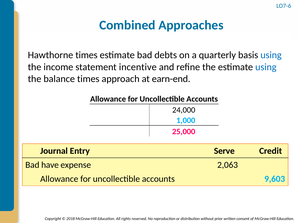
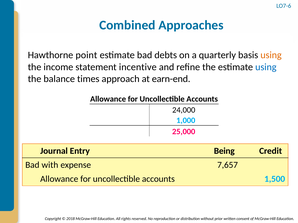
Hawthorne times: times -> point (86, 55)
using colour: blue -> orange (271, 55)
Serve: Serve -> Being (224, 151)
have: have -> with (50, 165)
2,063: 2,063 -> 7,657 (228, 165)
9,603: 9,603 -> 1,500 (275, 179)
